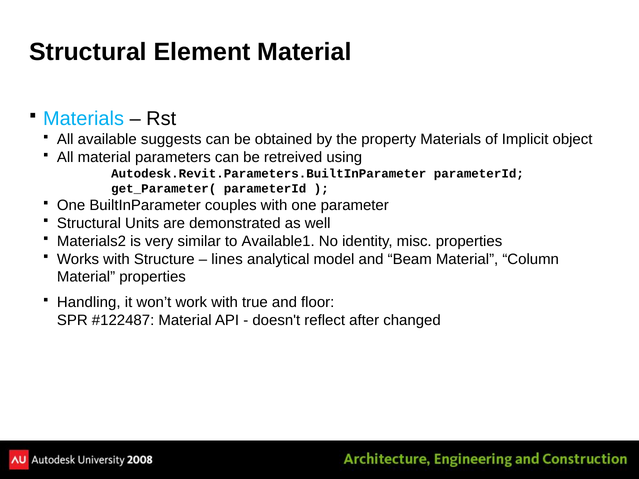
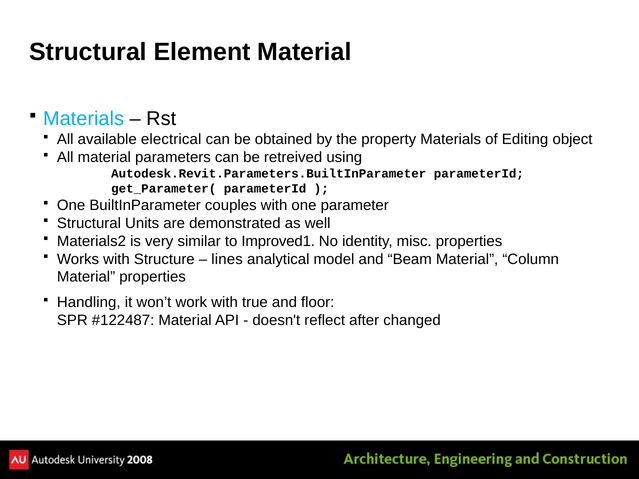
suggests: suggests -> electrical (171, 139)
Implicit: Implicit -> Editing (525, 139)
Available1: Available1 -> Improved1 (278, 241)
